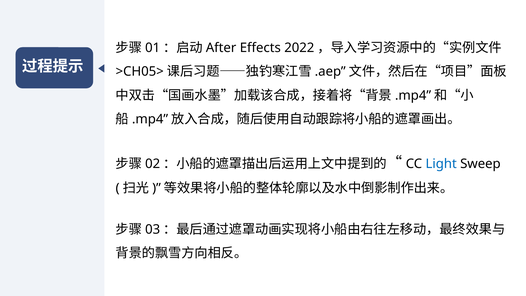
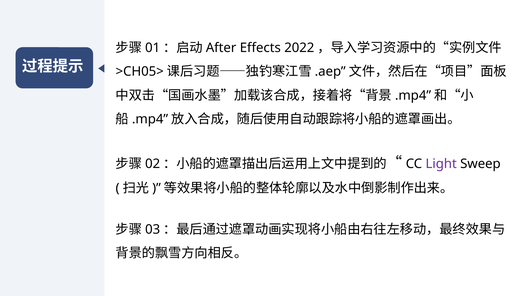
Light colour: blue -> purple (441, 164)
